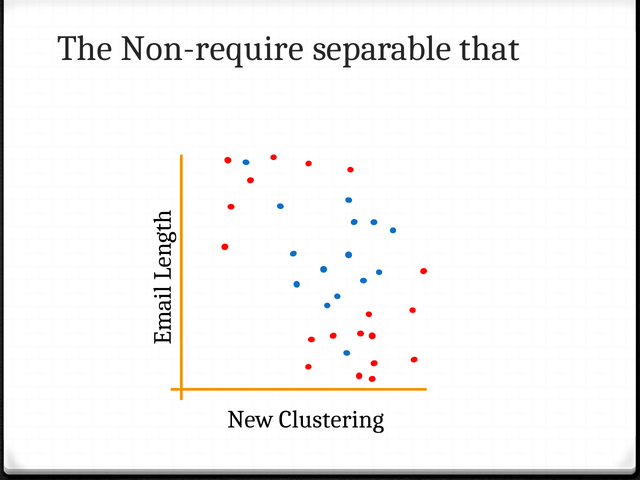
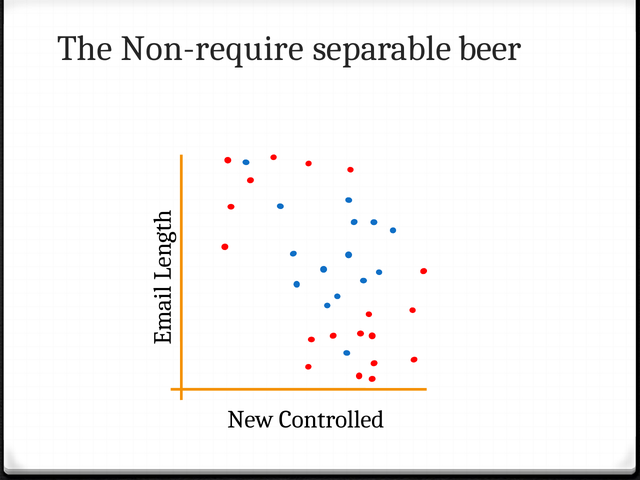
that: that -> beer (490, 48)
Clustering: Clustering -> Controlled (332, 420)
